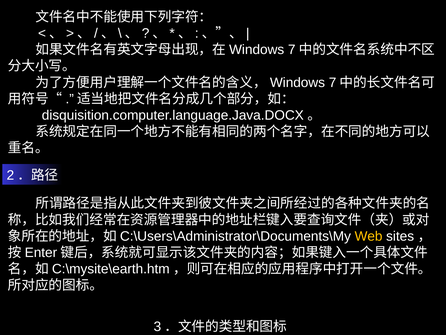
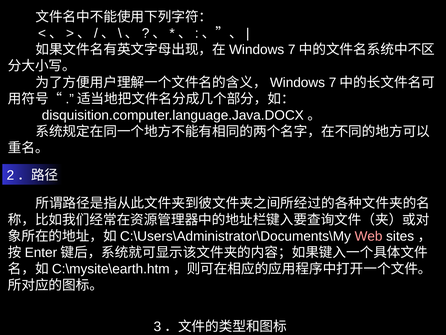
Web colour: yellow -> pink (369, 236)
